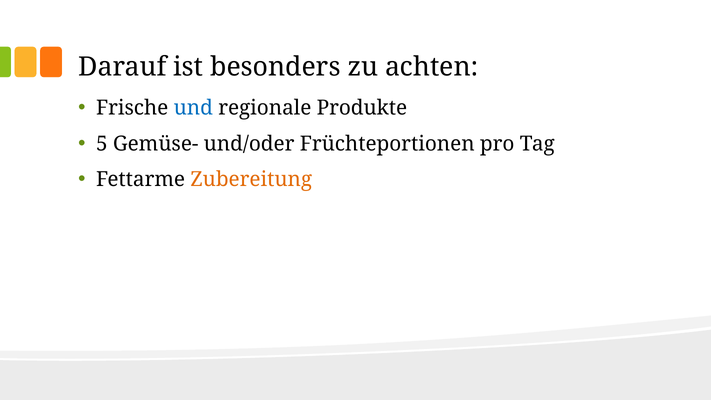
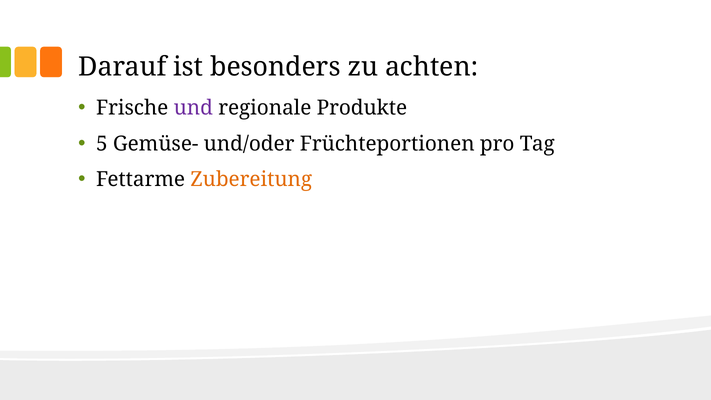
und colour: blue -> purple (193, 108)
